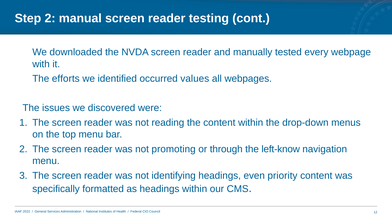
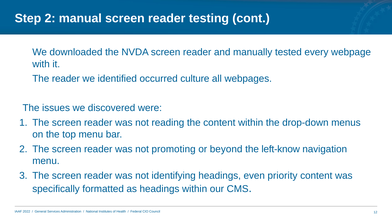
The efforts: efforts -> reader (66, 79)
values: values -> culture (195, 79)
through: through -> beyond (226, 149)
